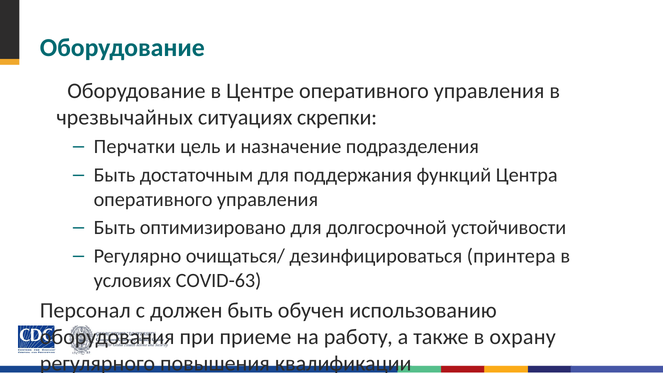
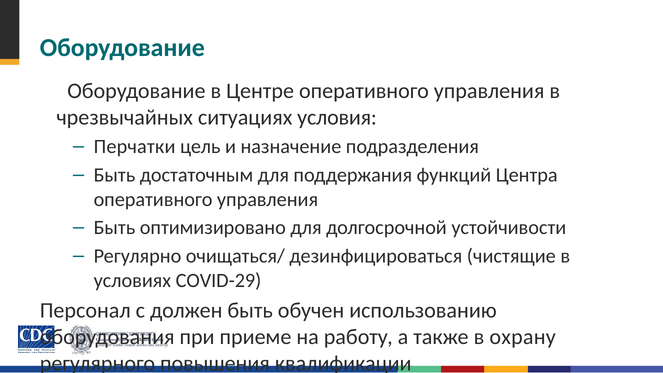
скрепки: скрепки -> условия (337, 117)
принтера: принтера -> чистящие (511, 256)
COVID-63: COVID-63 -> COVID-29 (218, 280)
